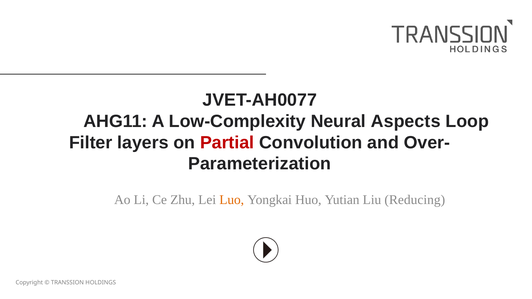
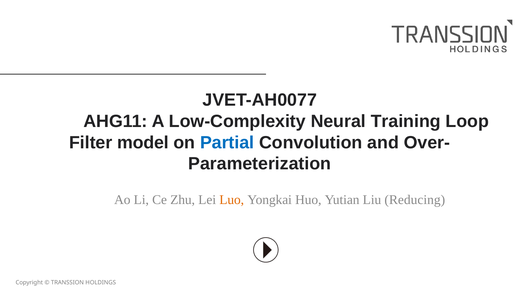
Aspects: Aspects -> Training (406, 121)
layers: layers -> model (143, 143)
Partial colour: red -> blue (227, 143)
